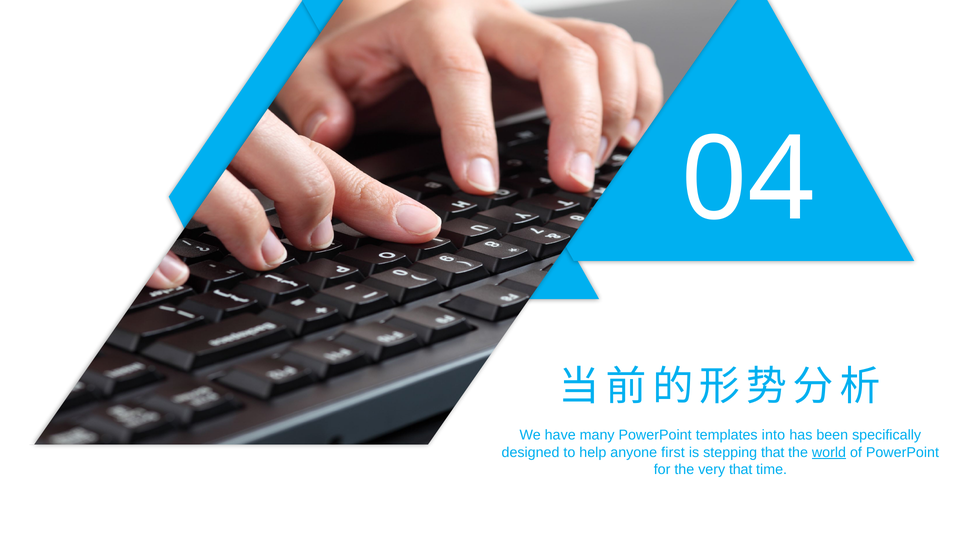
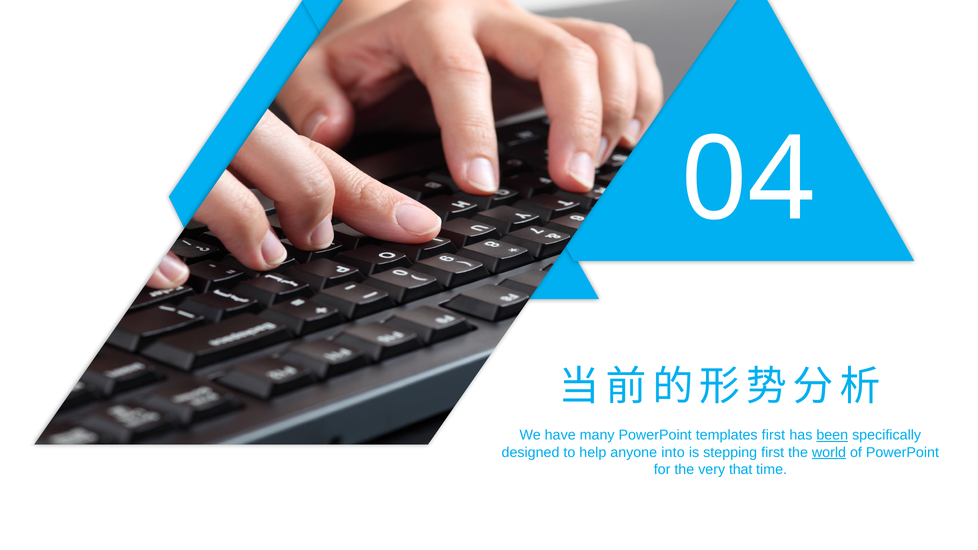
templates into: into -> first (773, 435)
been underline: none -> present (832, 435)
first: first -> into (673, 452)
stepping that: that -> first (773, 452)
